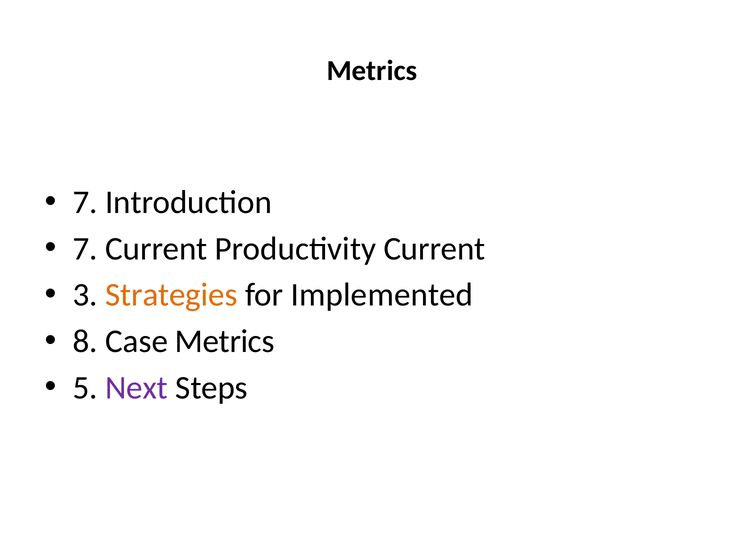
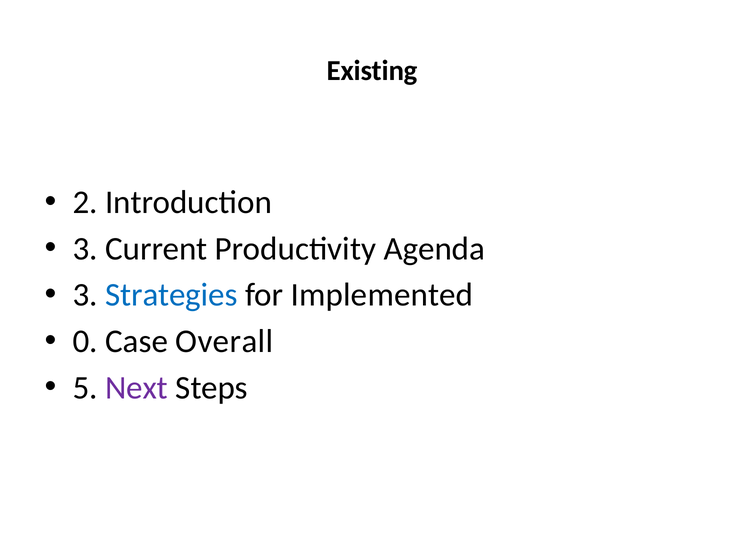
Metrics: Metrics -> Existing (372, 71)
7: 7 -> 2 (85, 202)
7: 7 -> 3 (85, 249)
Productivity Current: Current -> Agenda (434, 249)
Strategies colour: orange -> blue (171, 295)
8: 8 -> 0 (85, 341)
Case Metrics: Metrics -> Overall (224, 341)
